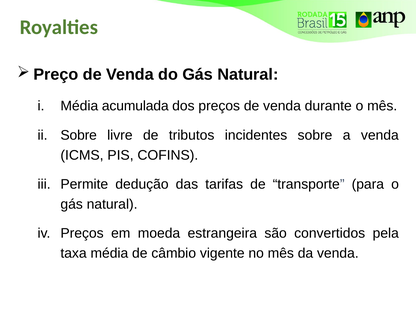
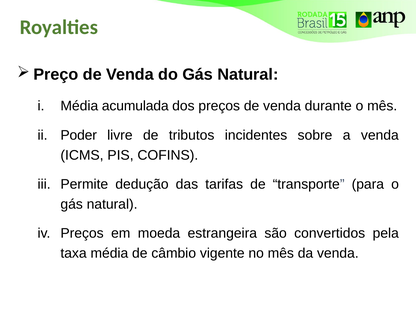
Sobre: Sobre -> Poder (79, 135)
